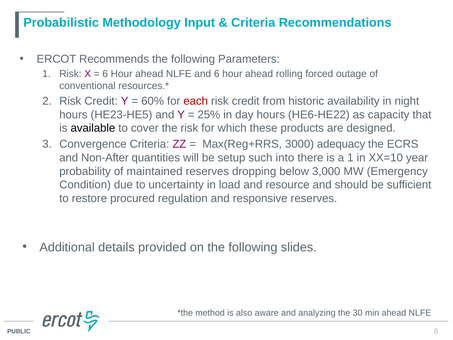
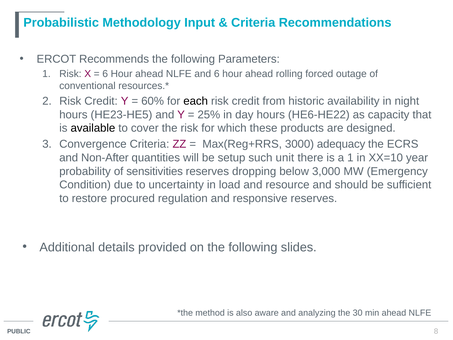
each colour: red -> black (196, 101)
into: into -> unit (285, 158)
maintained: maintained -> sensitivities (155, 171)
